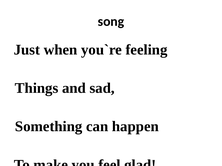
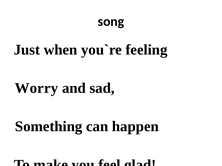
Things: Things -> Worry (36, 88)
